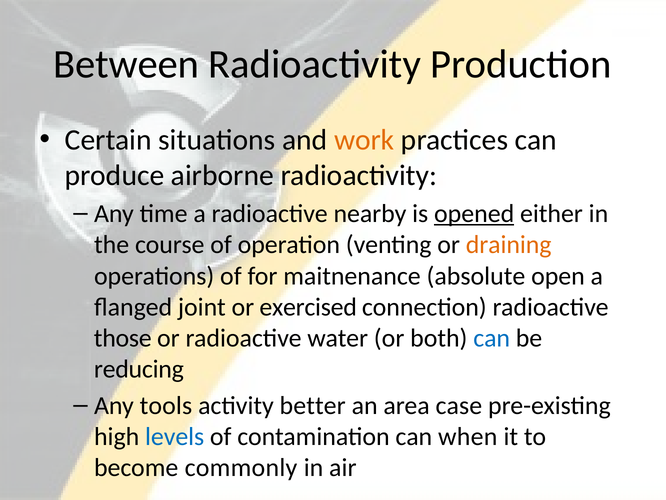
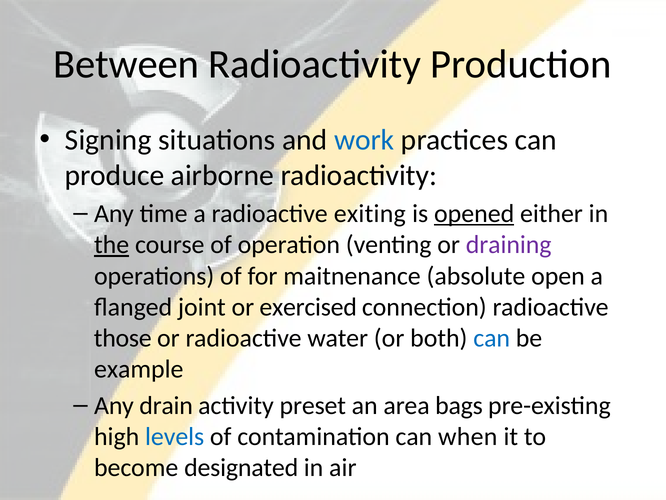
Certain: Certain -> Signing (108, 140)
work colour: orange -> blue (364, 140)
nearby: nearby -> exiting (370, 213)
the underline: none -> present (112, 245)
draining colour: orange -> purple (509, 245)
reducing: reducing -> example (139, 369)
tools: tools -> drain (166, 405)
better: better -> preset (313, 405)
case: case -> bags (459, 405)
commonly: commonly -> designated (241, 467)
